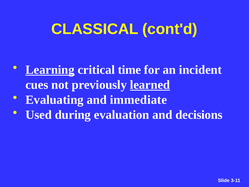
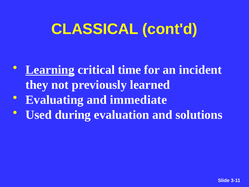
cues: cues -> they (37, 85)
learned underline: present -> none (150, 85)
decisions: decisions -> solutions (199, 115)
